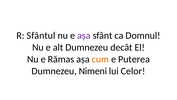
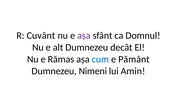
Sfântul: Sfântul -> Cuvânt (41, 35)
cum colour: orange -> blue (100, 59)
Puterea: Puterea -> Pământ (134, 59)
Celor: Celor -> Amin (133, 71)
